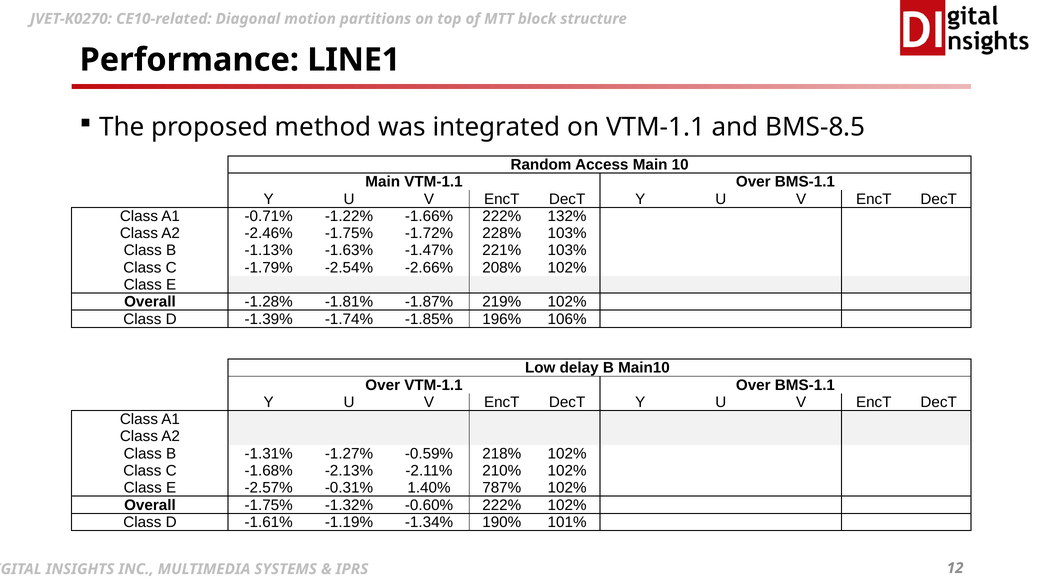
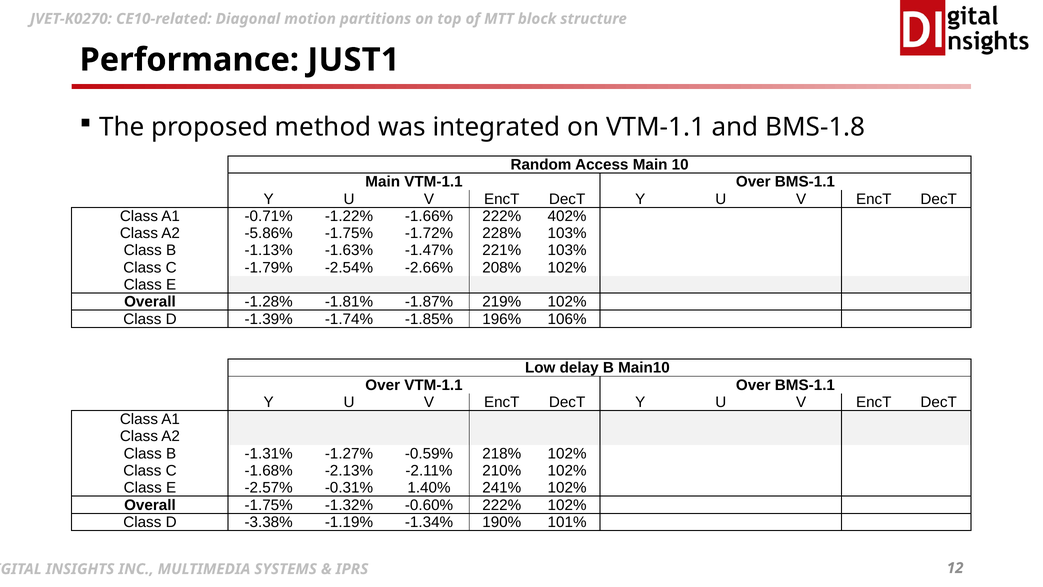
LINE1: LINE1 -> JUST1 (353, 60)
BMS-8.5: BMS-8.5 -> BMS-1.8 (815, 127)
132%: 132% -> 402% (567, 216)
-2.46%: -2.46% -> -5.86% (269, 233)
787%: 787% -> 241% (502, 488)
-1.61%: -1.61% -> -3.38% (269, 522)
